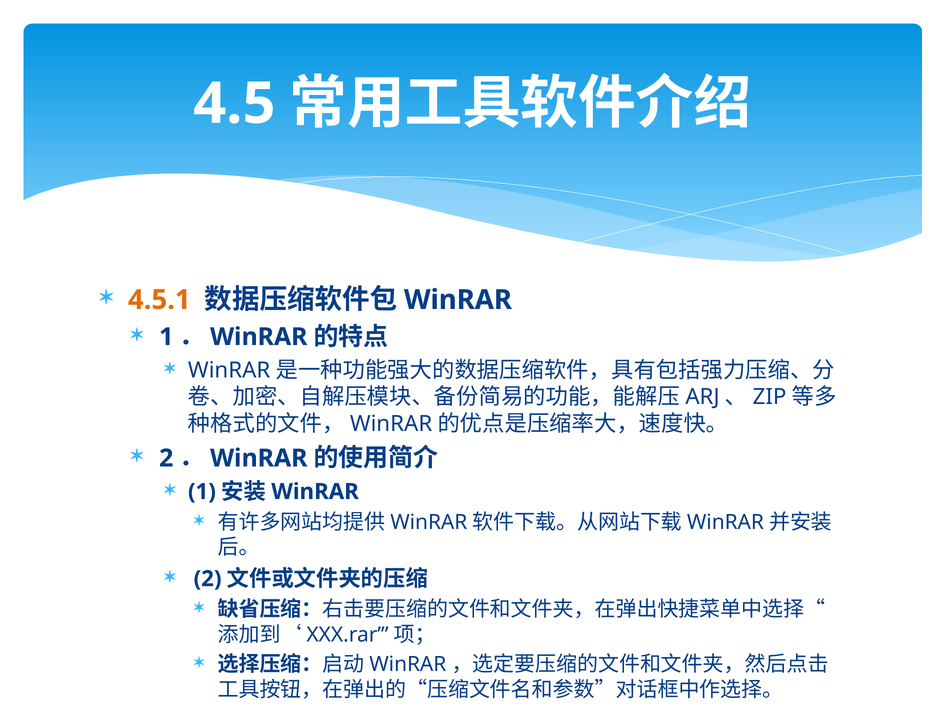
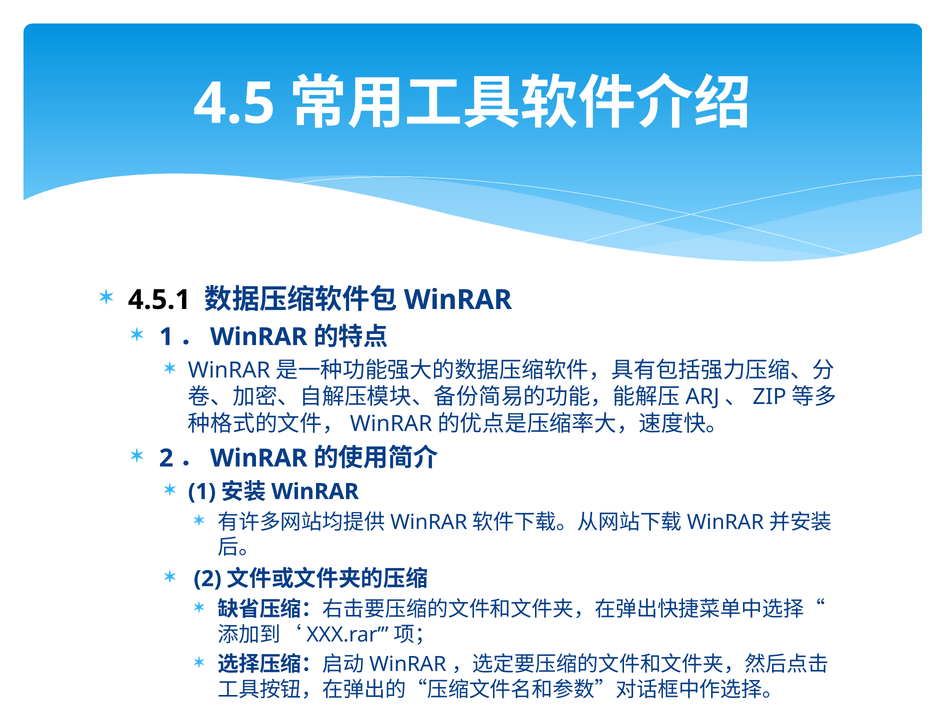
4.5.1 colour: orange -> black (159, 300)
